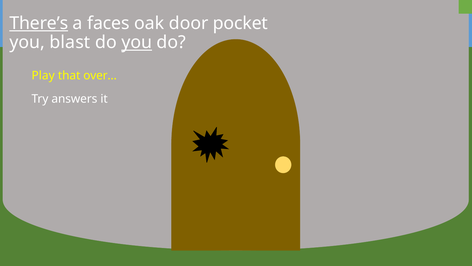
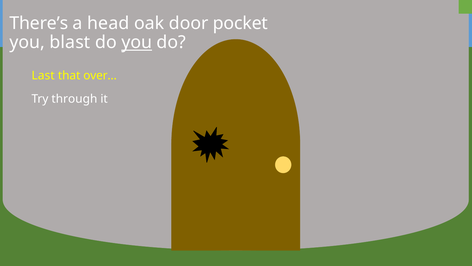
There’s underline: present -> none (39, 23)
faces: faces -> head (108, 23)
Play: Play -> Last (43, 76)
answers: answers -> through (74, 99)
